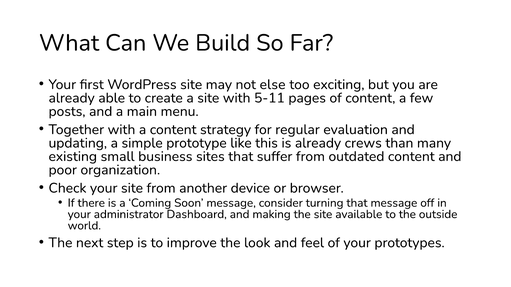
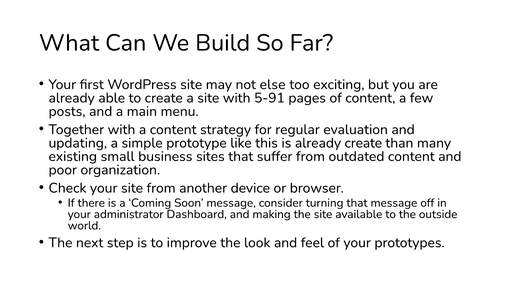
5-11: 5-11 -> 5-91 (269, 98)
already crews: crews -> create (363, 143)
